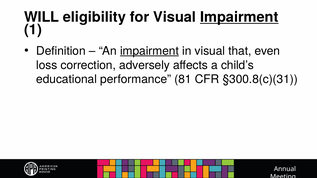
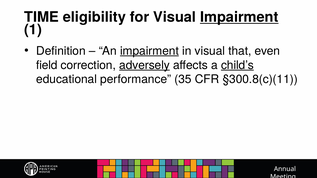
WILL: WILL -> TIME (42, 17)
loss: loss -> field (47, 65)
adversely underline: none -> present (145, 65)
child’s underline: none -> present (237, 65)
81: 81 -> 35 (183, 79)
§300.8(c)(31: §300.8(c)(31 -> §300.8(c)(11 (260, 79)
